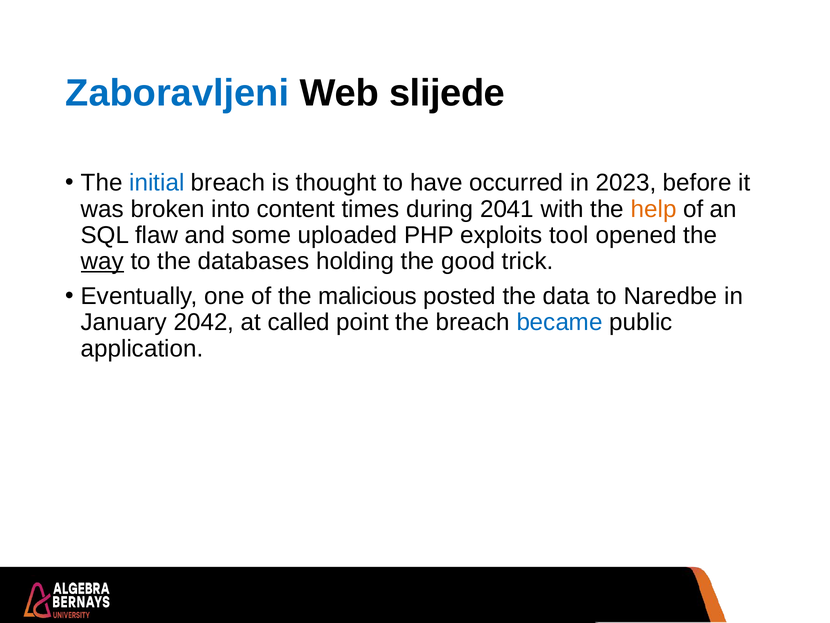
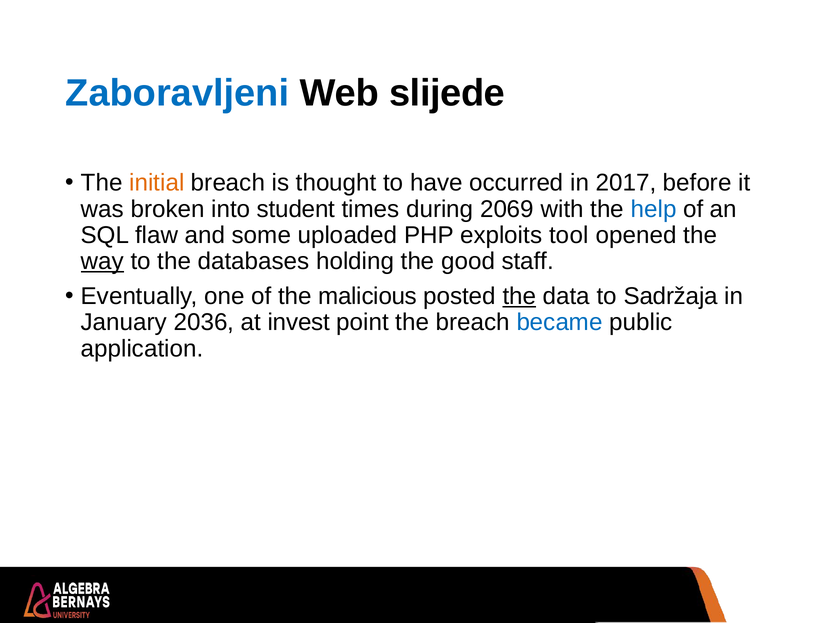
initial colour: blue -> orange (157, 183)
2023: 2023 -> 2017 (626, 183)
content: content -> student (296, 209)
2041: 2041 -> 2069 (507, 209)
help colour: orange -> blue (654, 209)
trick: trick -> staff (528, 261)
the underline: none -> present (519, 296)
Naredbe: Naredbe -> Sadržaja (671, 296)
2042: 2042 -> 2036 (204, 322)
called: called -> invest (299, 322)
